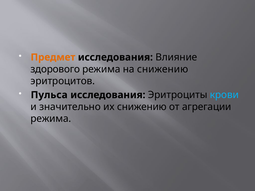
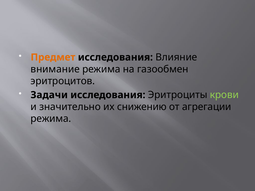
здорового: здорового -> внимание (55, 69)
на снижению: снижению -> газообмен (163, 69)
Пульса: Пульса -> Задачи (49, 95)
крови colour: light blue -> light green (224, 95)
